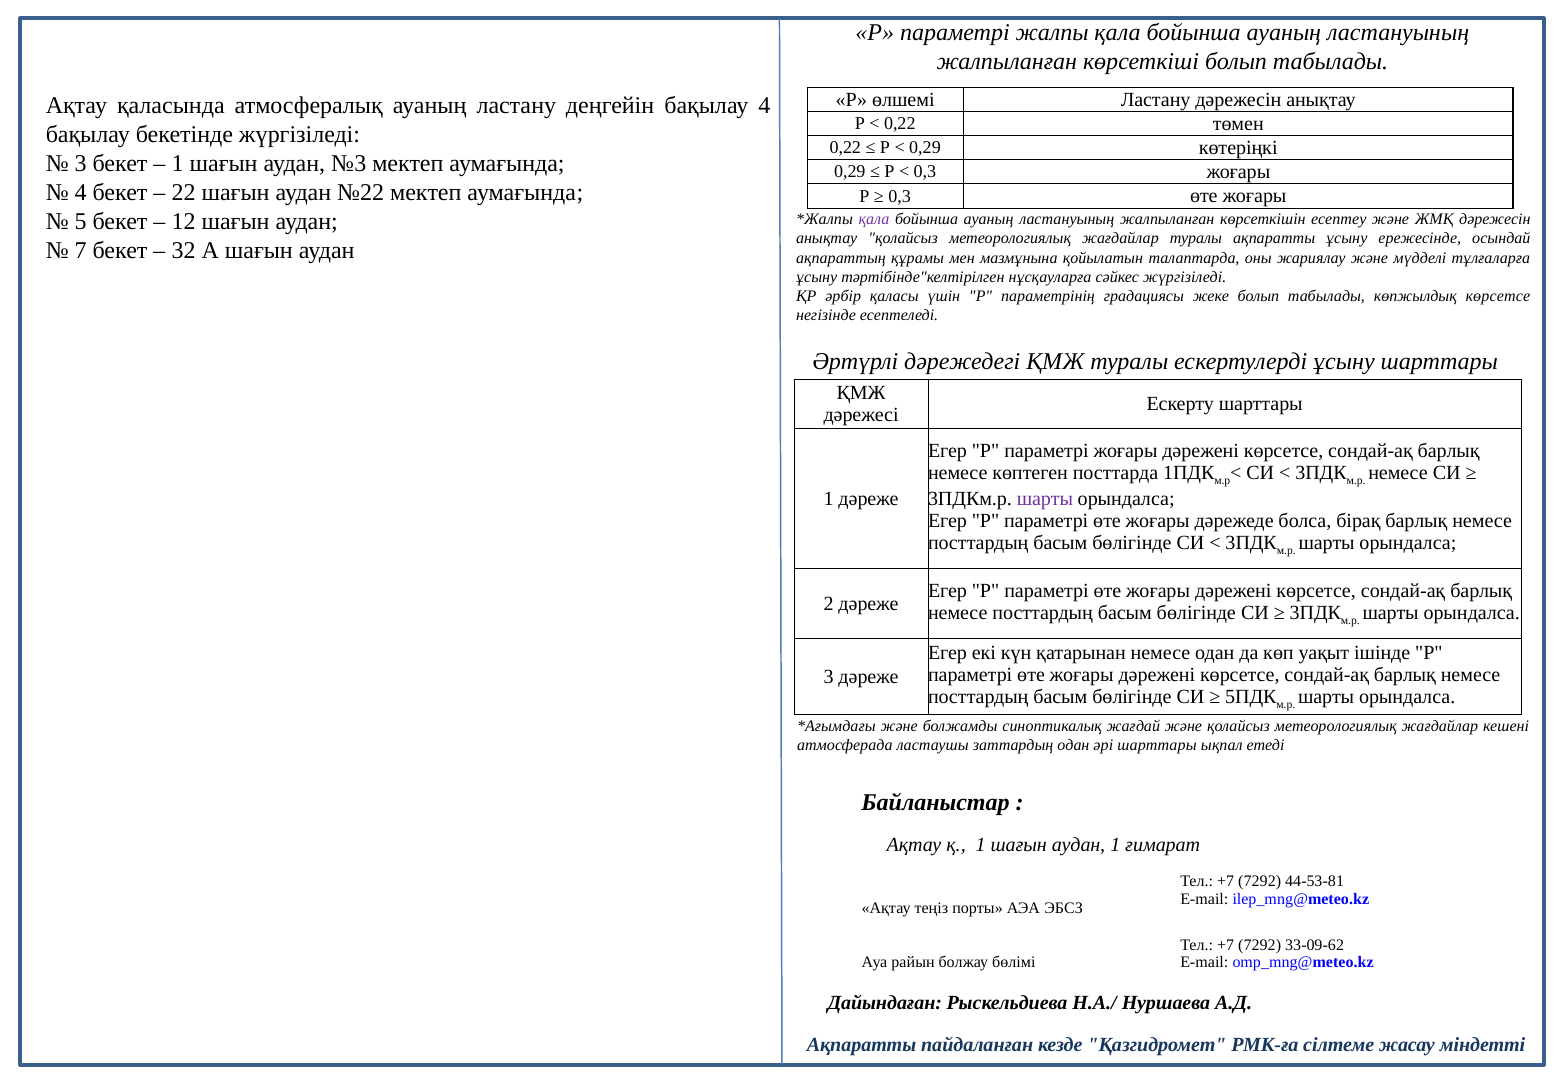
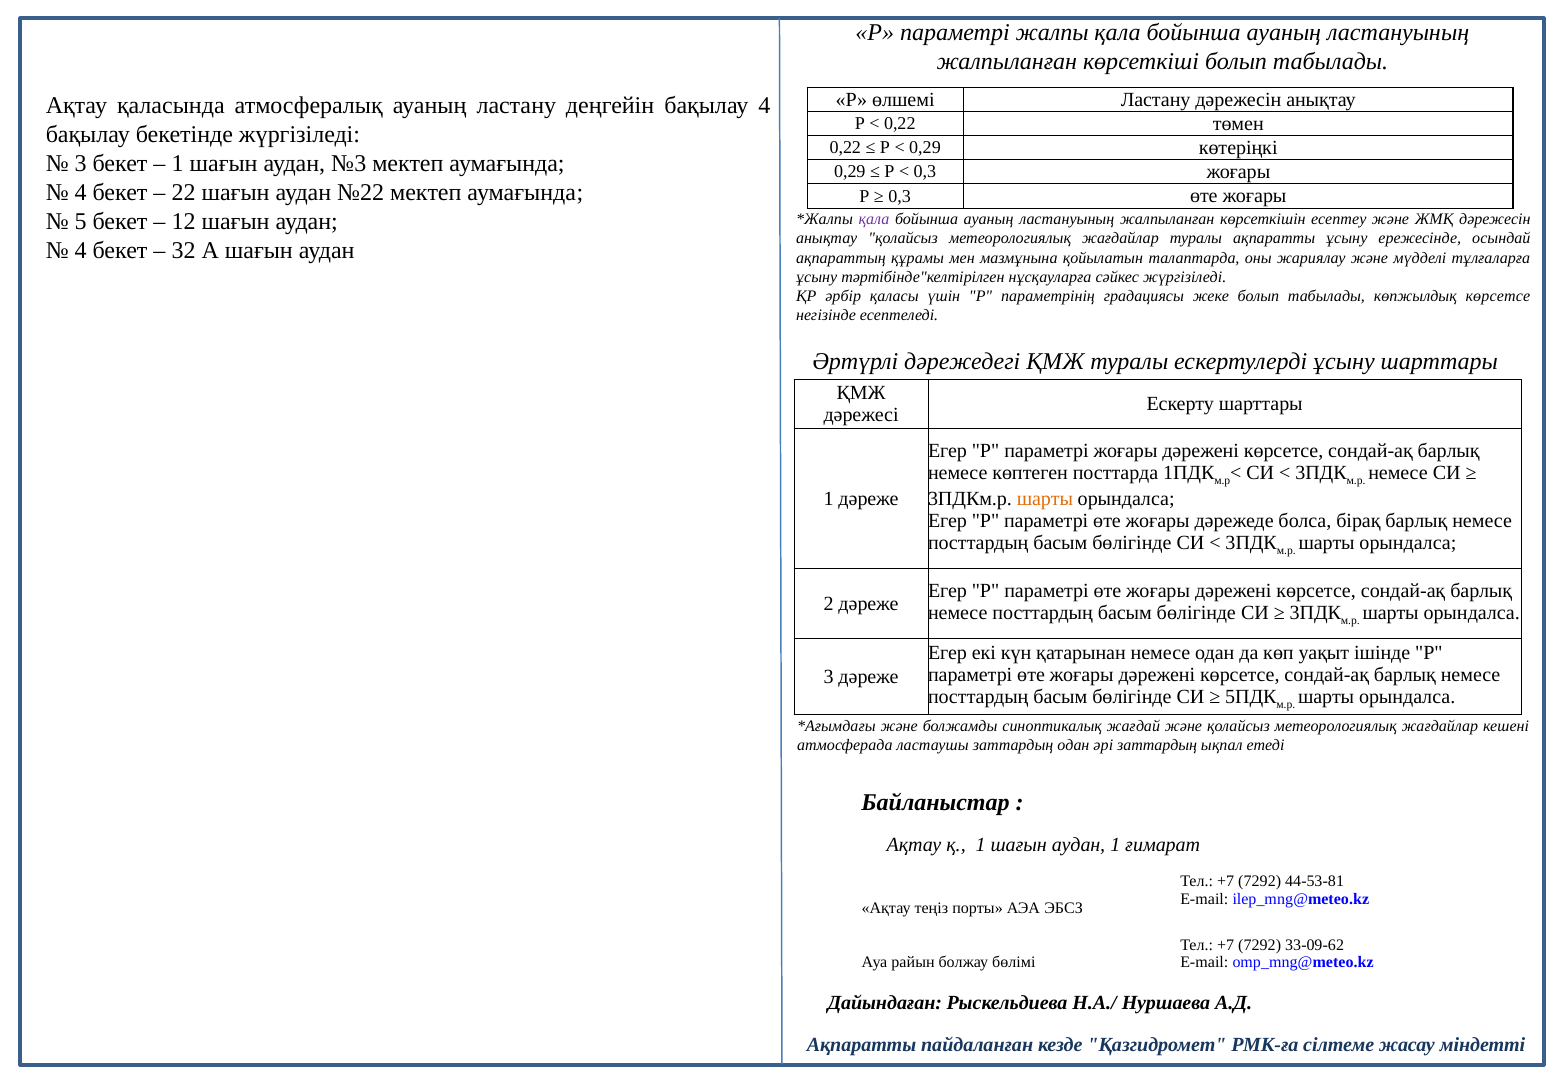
7: 7 -> 4 (81, 250)
шарты colour: purple -> orange (1045, 498)
әрі шарттары: шарттары -> заттардың (1157, 745)
